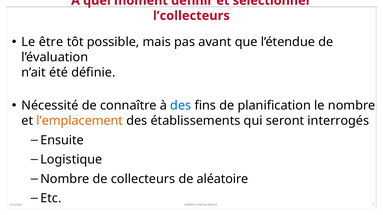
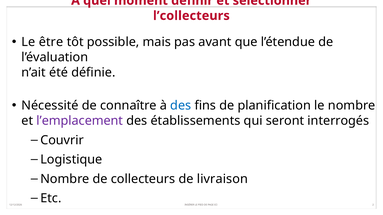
l’emplacement colour: orange -> purple (80, 121)
Ensuite: Ensuite -> Couvrir (62, 140)
aléatoire: aléatoire -> livraison (222, 179)
